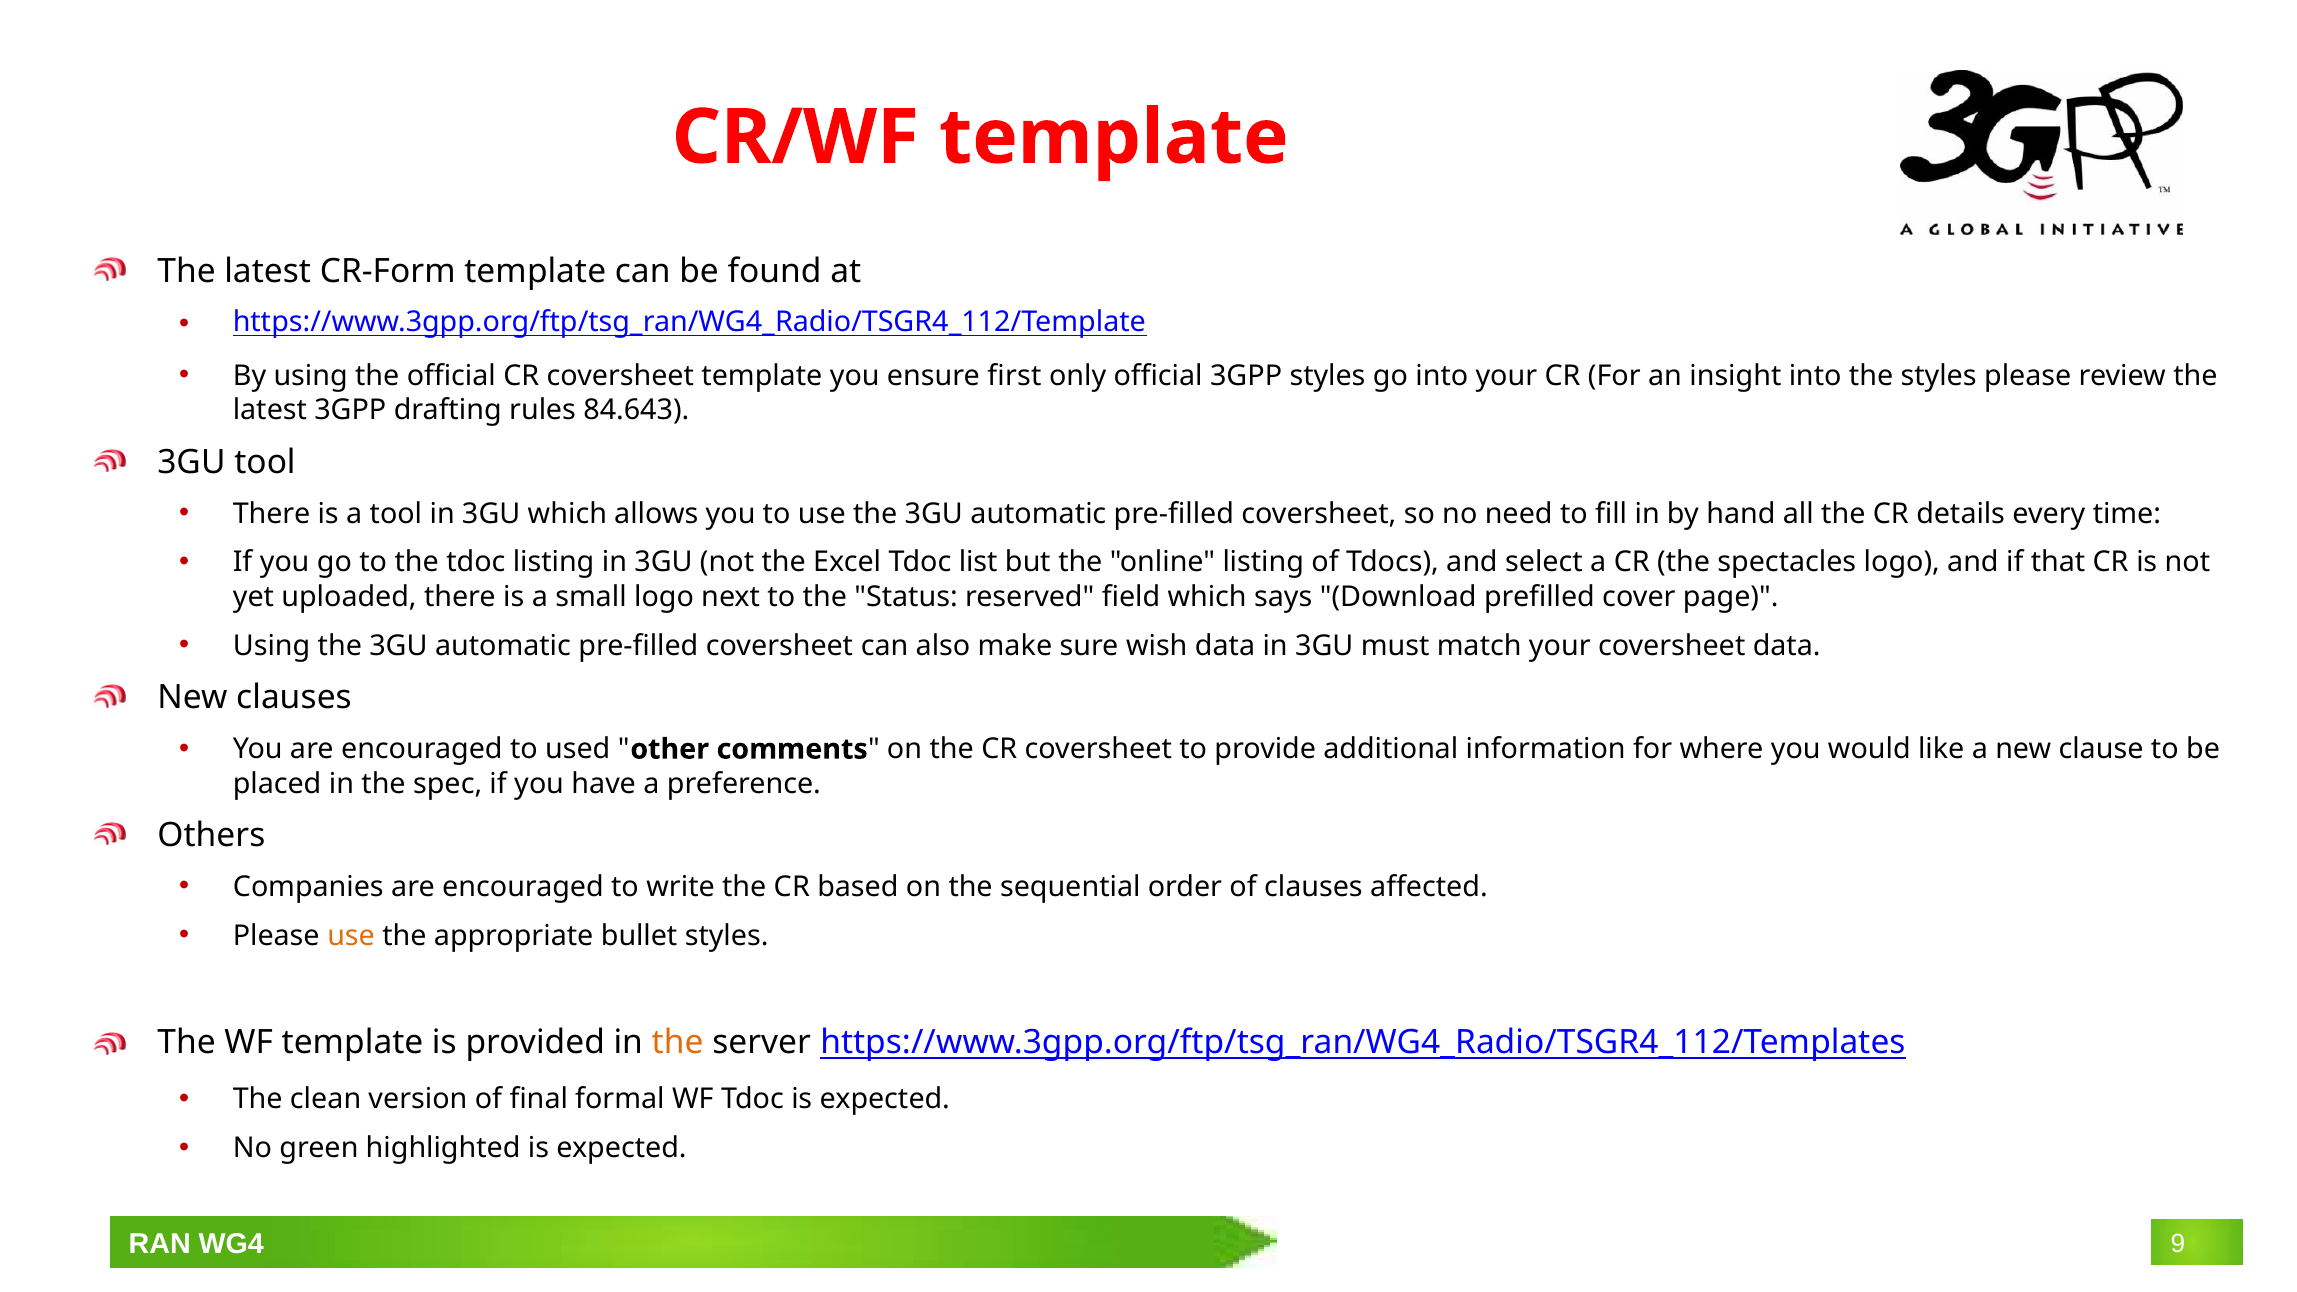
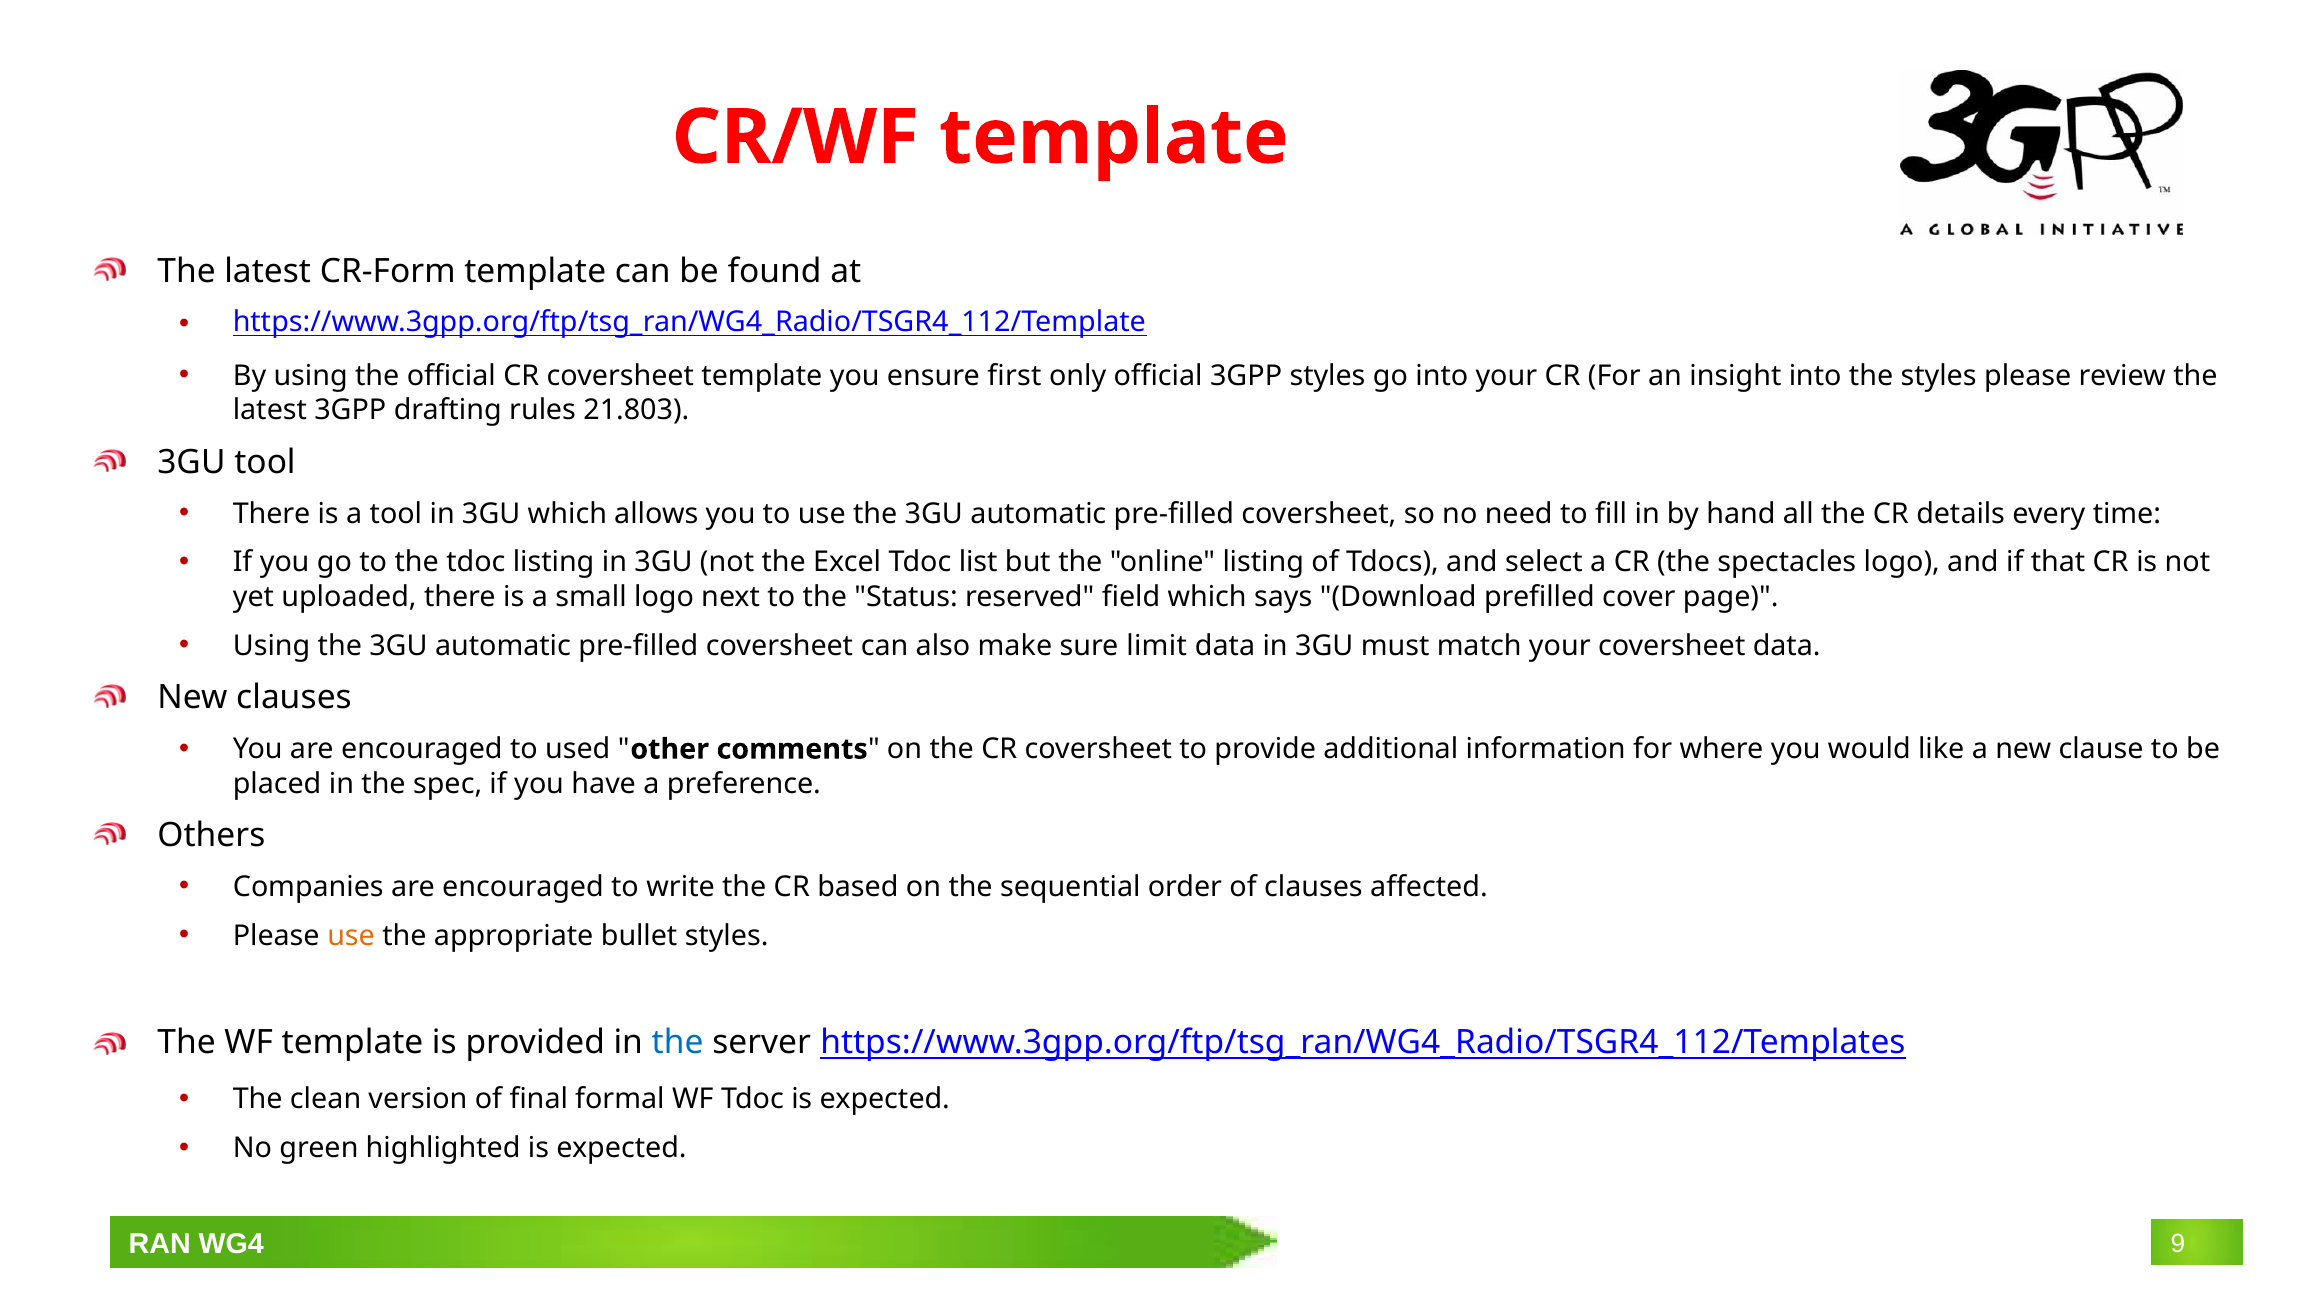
84.643: 84.643 -> 21.803 (636, 410)
wish: wish -> limit (1157, 646)
the colour: orange -> blue (678, 1043)
